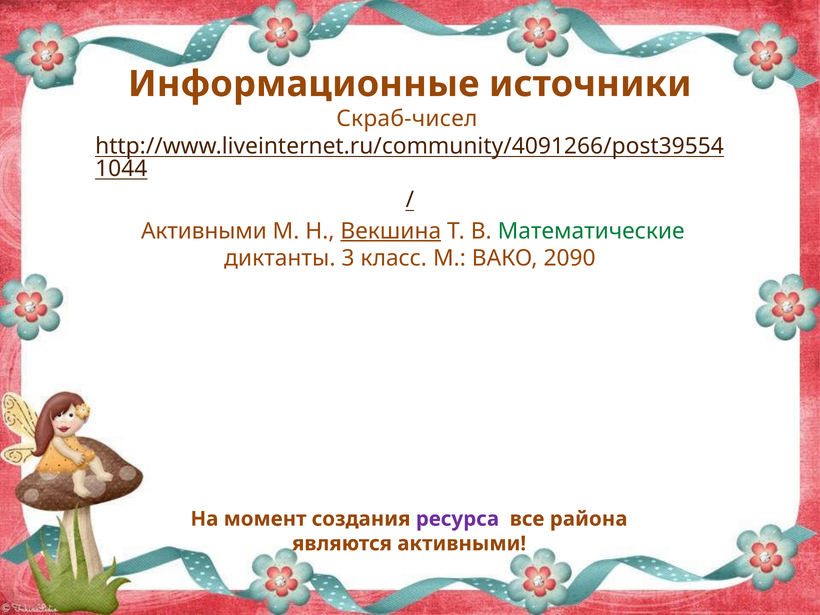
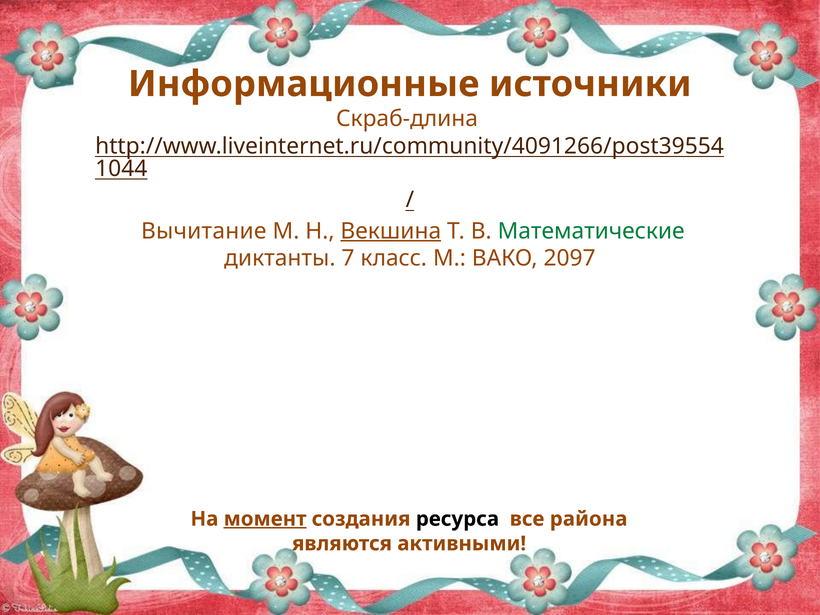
Скраб-чисел: Скраб-чисел -> Скраб-длина (407, 119)
Активными: Активными -> Вычитание (204, 231)
3: 3 -> 7 (348, 258)
2090: 2090 -> 2097 (570, 258)
момент underline: none -> present (265, 519)
ресурса colour: purple -> black (457, 519)
